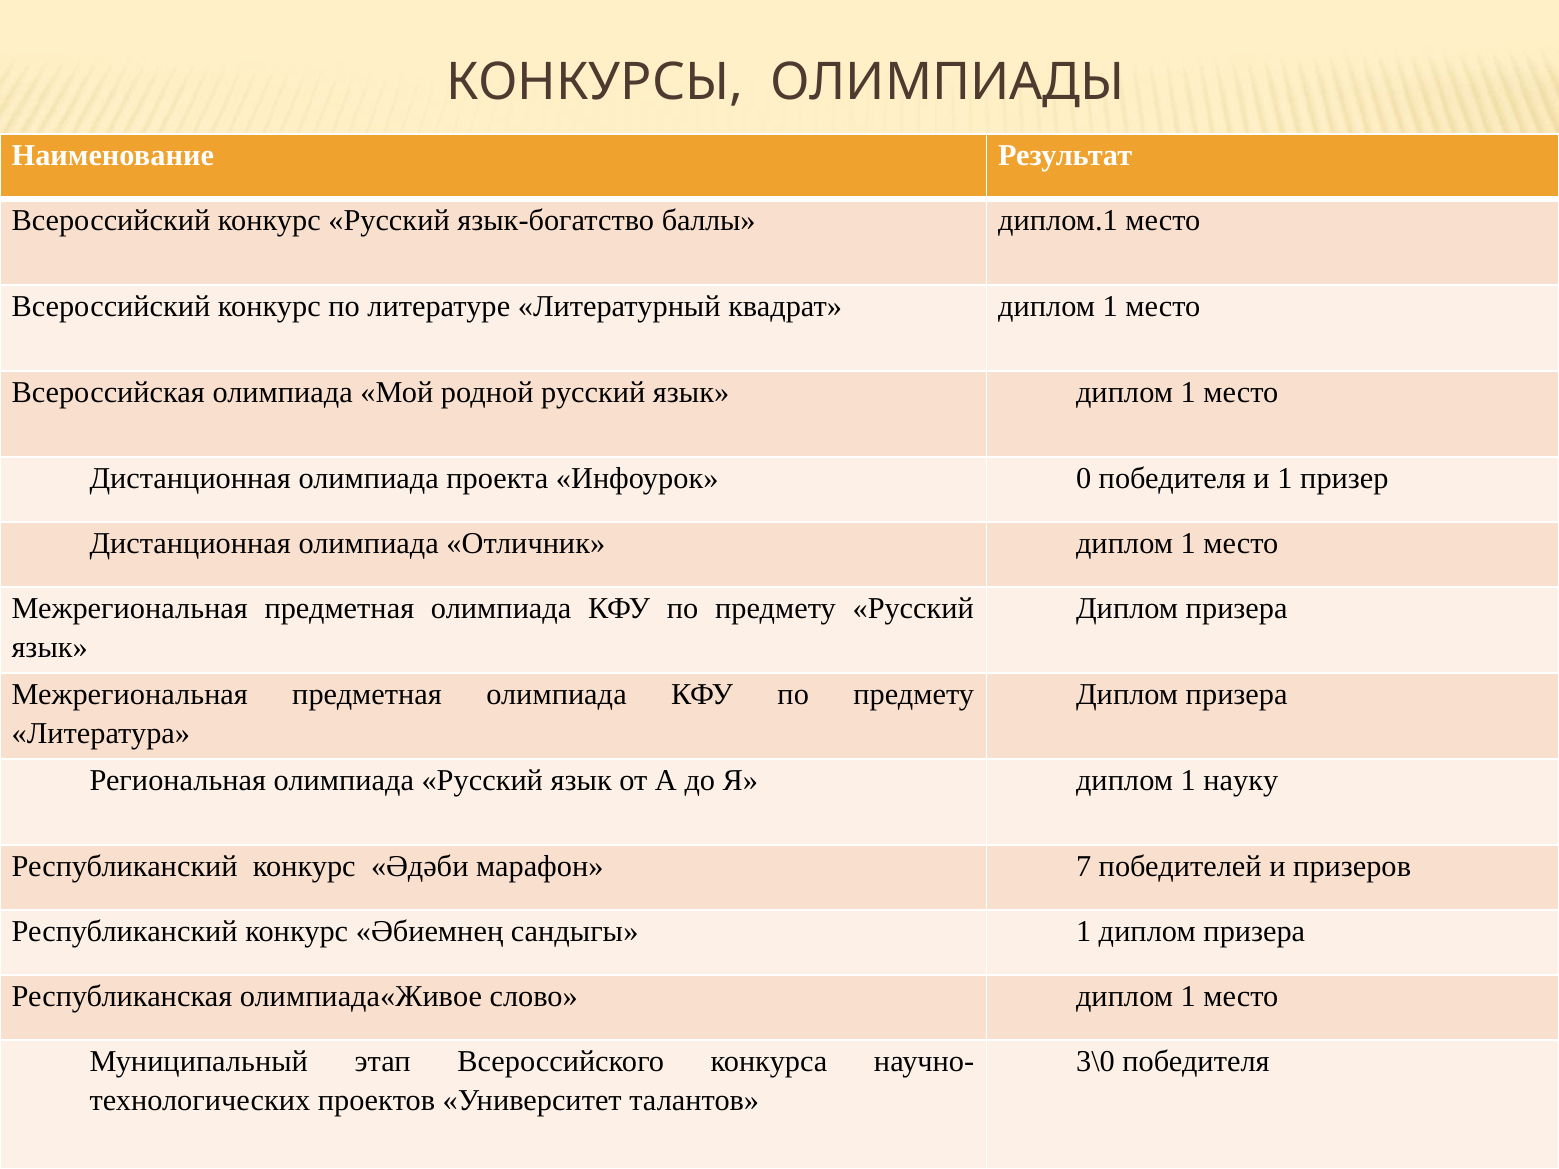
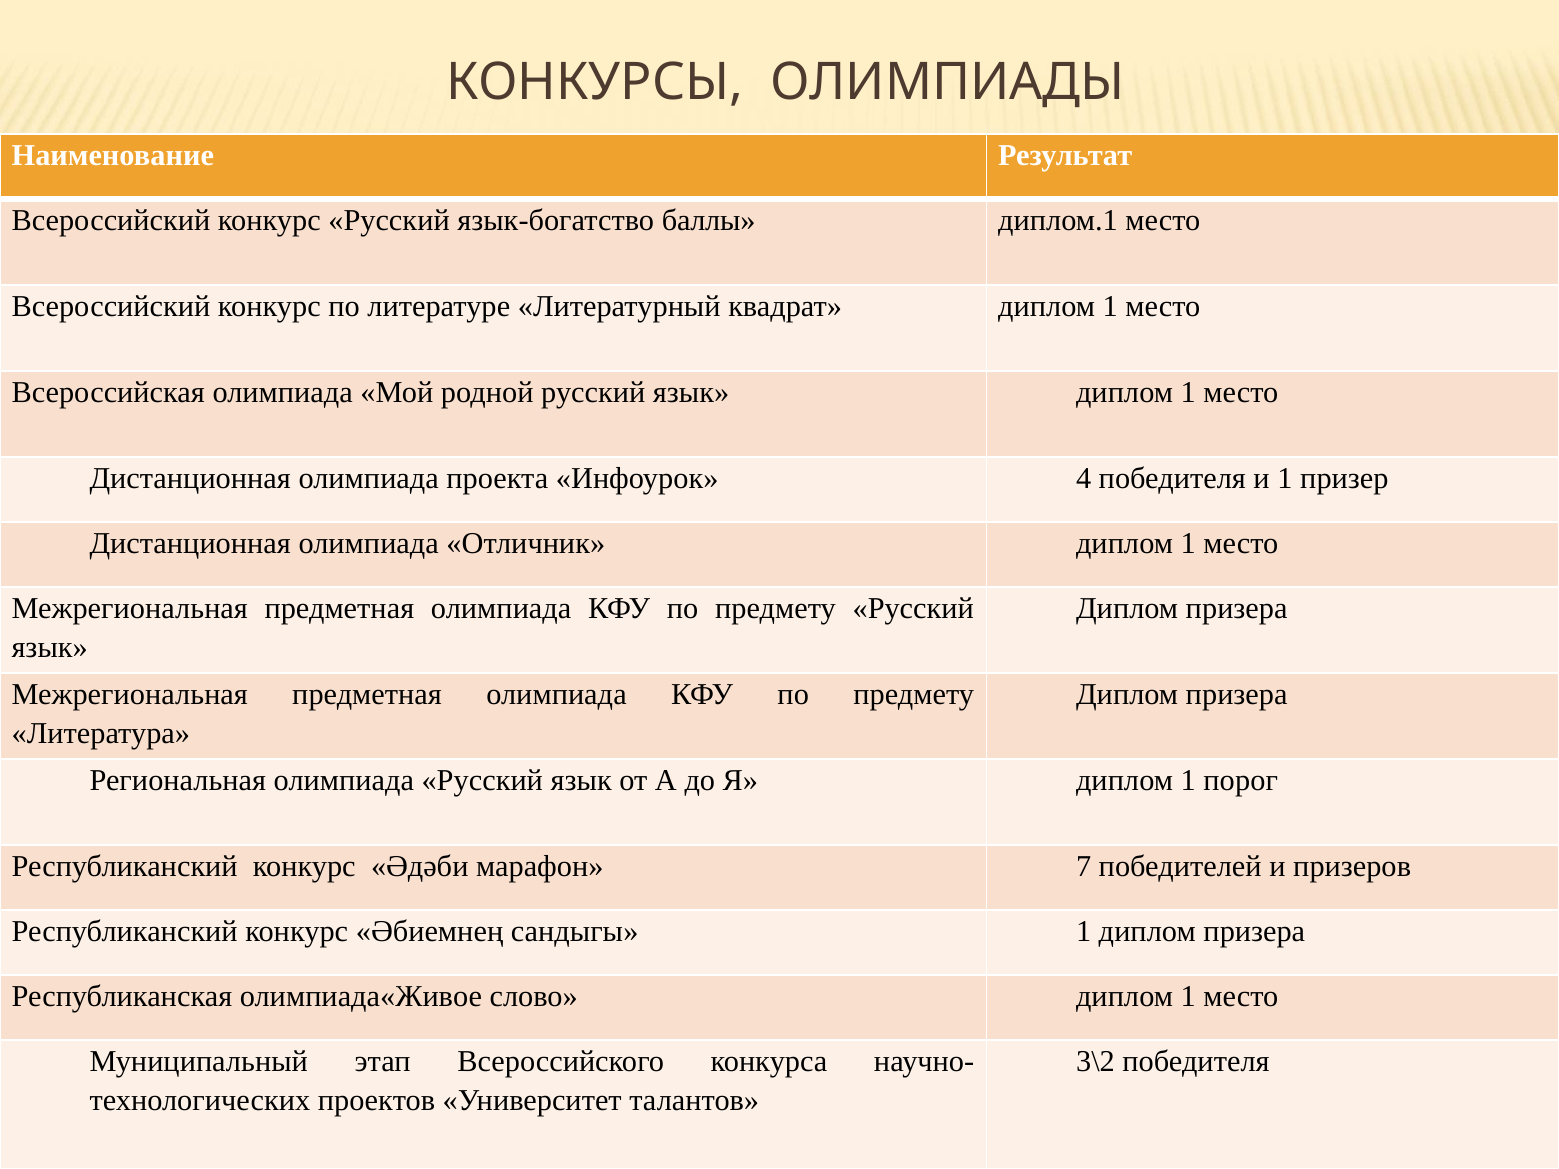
0: 0 -> 4 (1084, 479)
науку: науку -> порог (1241, 781)
3\0: 3\0 -> 3\2 (1096, 1062)
